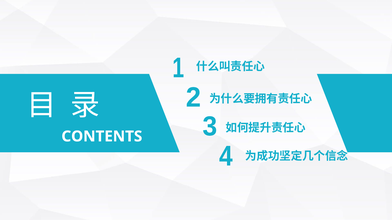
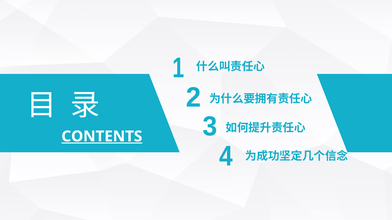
CONTENTS underline: none -> present (102, 137)
